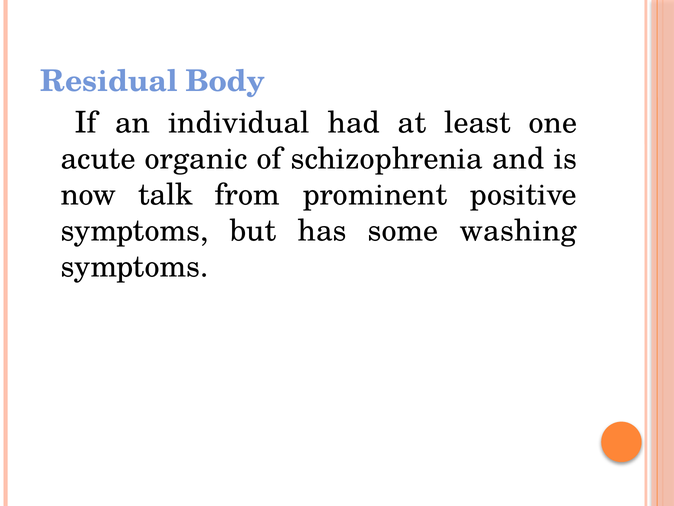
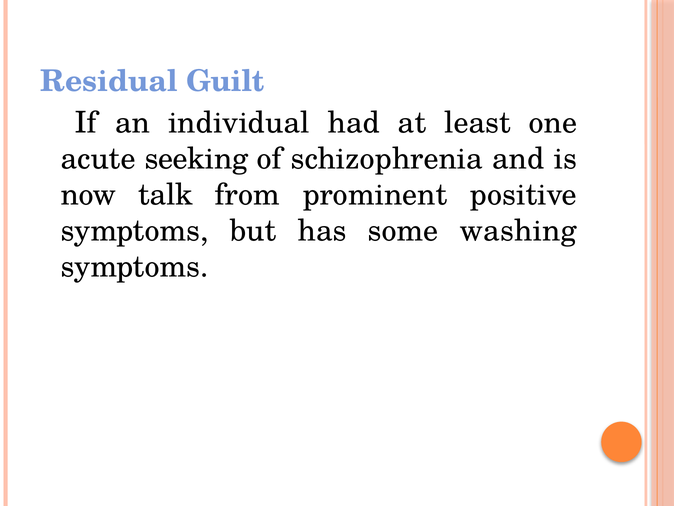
Body: Body -> Guilt (225, 81)
organic: organic -> seeking (196, 159)
